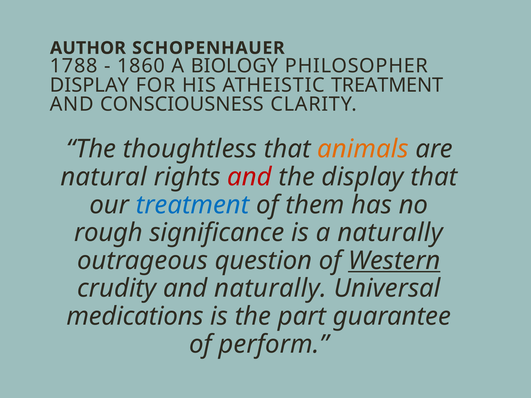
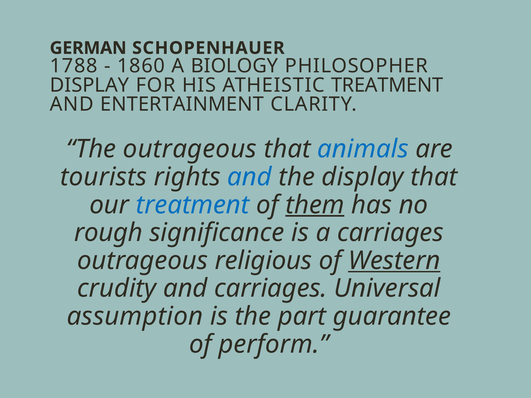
AUTHOR: AUTHOR -> GERMAN (88, 48)
CONSCIOUSNESS: CONSCIOUSNESS -> ENTERTAINMENT (182, 104)
The thoughtless: thoughtless -> outrageous (190, 149)
animals colour: orange -> blue (363, 149)
natural: natural -> tourists (104, 177)
and colour: red -> blue (249, 177)
them underline: none -> present (315, 205)
a naturally: naturally -> carriages (390, 233)
question: question -> religious (263, 261)
and naturally: naturally -> carriages (271, 289)
medications: medications -> assumption (135, 317)
